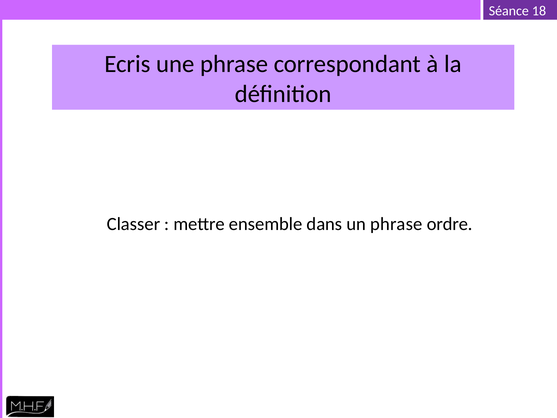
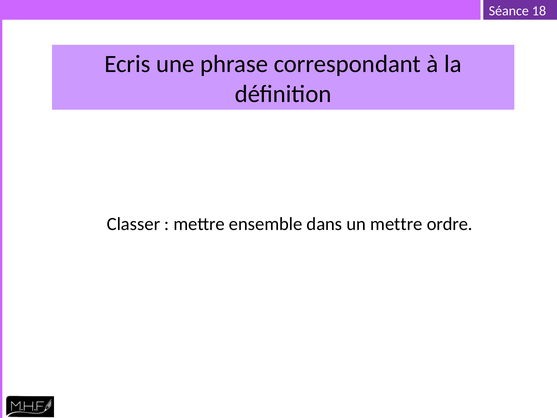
un phrase: phrase -> mettre (396, 224)
